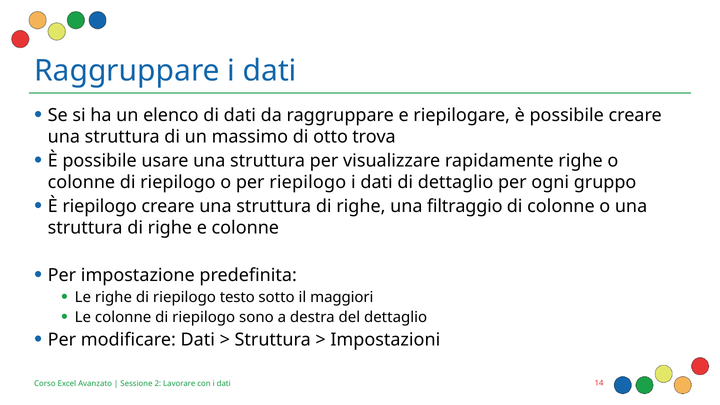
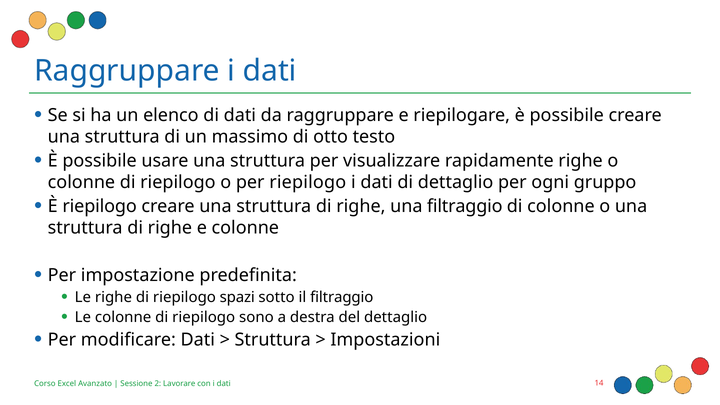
trova: trova -> testo (374, 137)
testo: testo -> spazi (237, 297)
il maggiori: maggiori -> filtraggio (342, 297)
